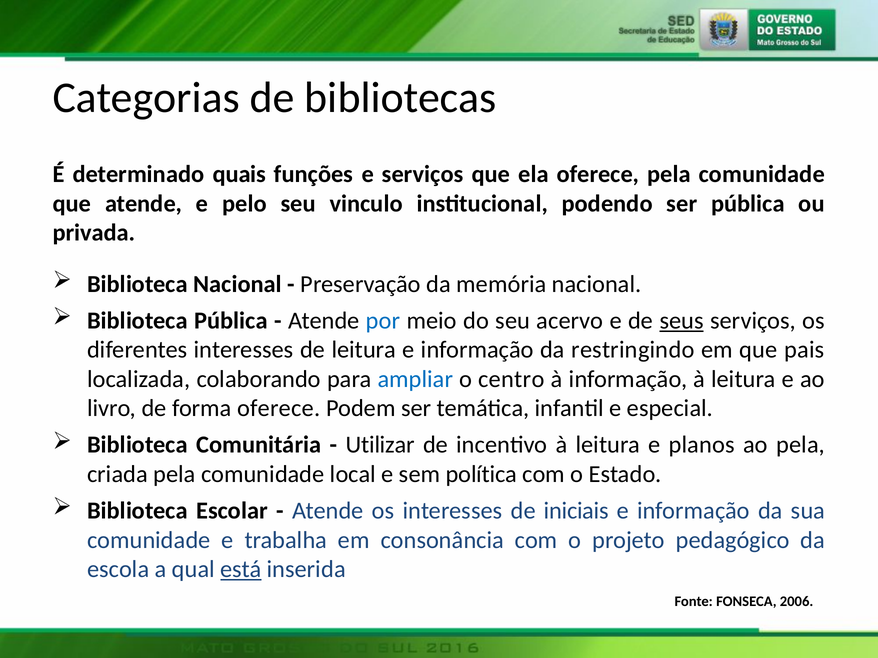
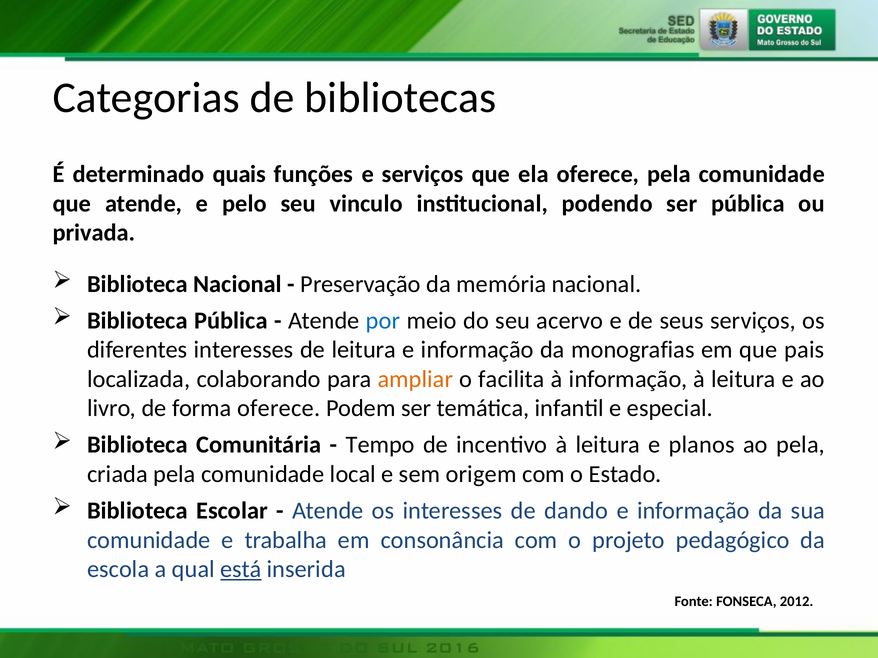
seus underline: present -> none (682, 321)
restringindo: restringindo -> monografias (633, 350)
ampliar colour: blue -> orange (415, 379)
centro: centro -> facilita (512, 379)
Utilizar: Utilizar -> Tempo (380, 445)
política: política -> origem (481, 475)
iniciais: iniciais -> dando (576, 511)
2006: 2006 -> 2012 (797, 602)
